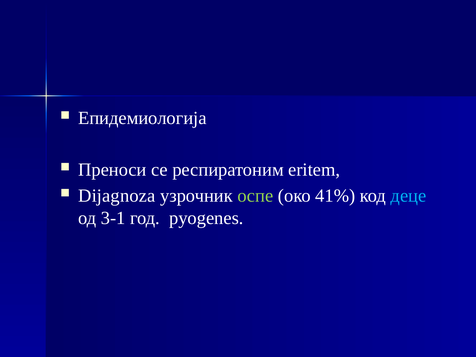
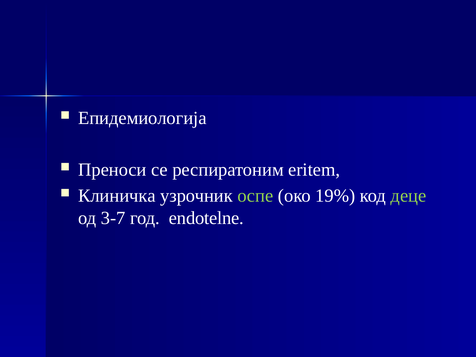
Dijagnoza: Dijagnoza -> Клиничка (117, 196)
41%: 41% -> 19% (335, 196)
деце colour: light blue -> light green (408, 196)
3-1: 3-1 -> 3-7 (113, 218)
pyogenes: pyogenes -> endotelne (206, 218)
